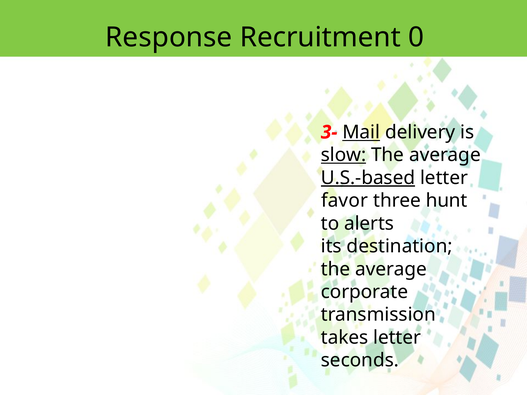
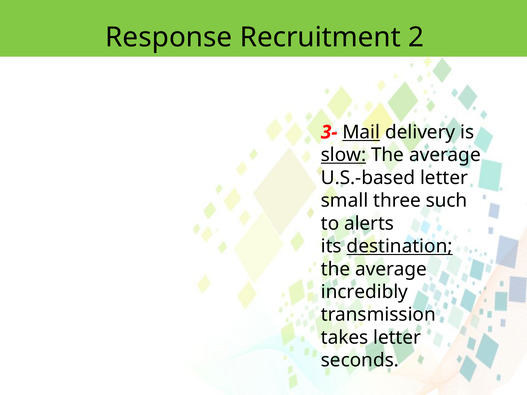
0: 0 -> 2 (416, 37)
U.S.-based underline: present -> none (368, 178)
favor: favor -> small (345, 201)
hunt: hunt -> such (447, 201)
destination underline: none -> present (400, 246)
corporate: corporate -> incredibly (364, 292)
